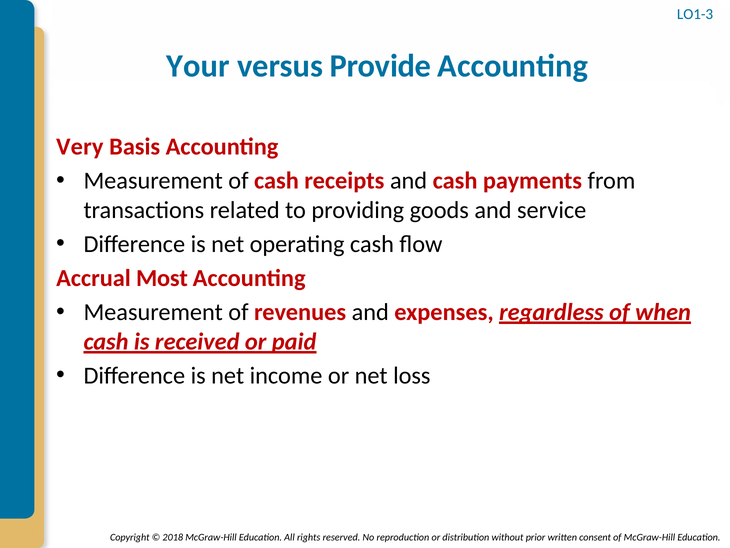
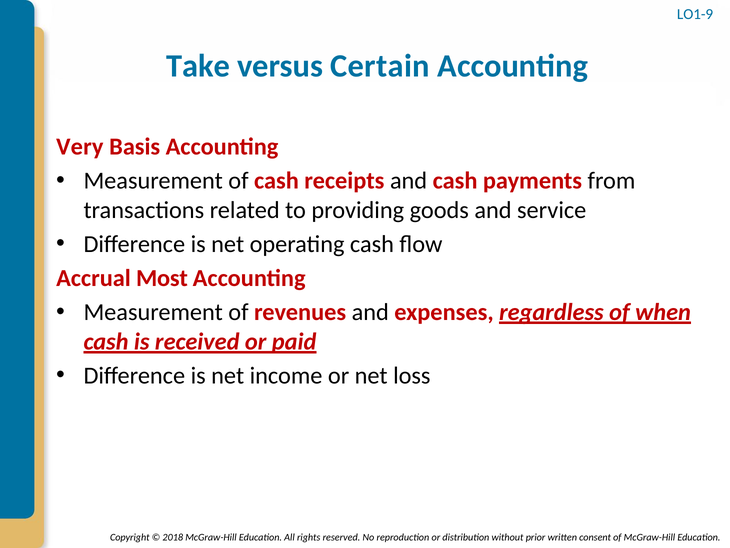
LO1-3: LO1-3 -> LO1-9 (695, 14)
Your: Your -> Take (198, 66)
Provide: Provide -> Certain (380, 66)
